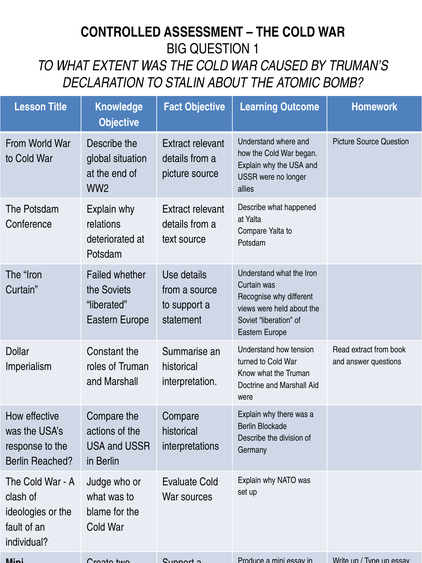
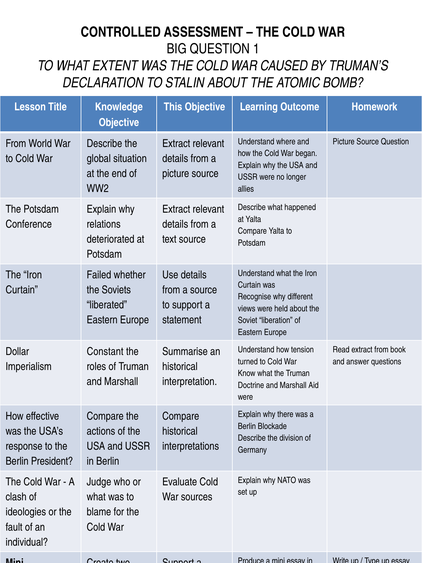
Fact: Fact -> This (173, 107)
Reached: Reached -> President (52, 461)
